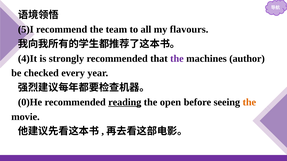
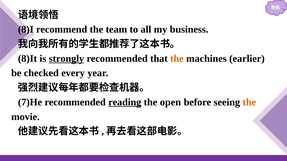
5)I: 5)I -> 8)I (26, 30)
flavours: flavours -> business (189, 30)
4)It: 4)It -> 8)It (27, 59)
strongly underline: none -> present (66, 59)
the colour: purple -> orange (177, 59)
author: author -> earlier (247, 59)
0)He: 0)He -> 7)He (30, 102)
